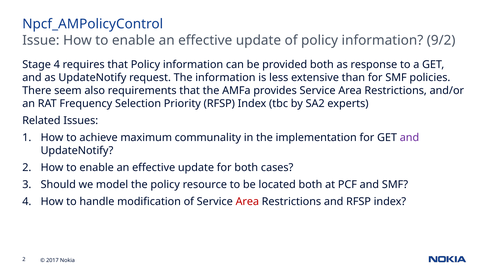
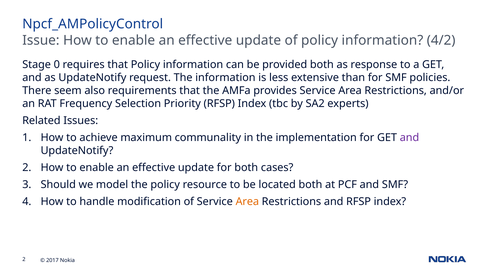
9/2: 9/2 -> 4/2 (441, 41)
Stage 4: 4 -> 0 (57, 65)
Area colour: red -> orange (247, 202)
